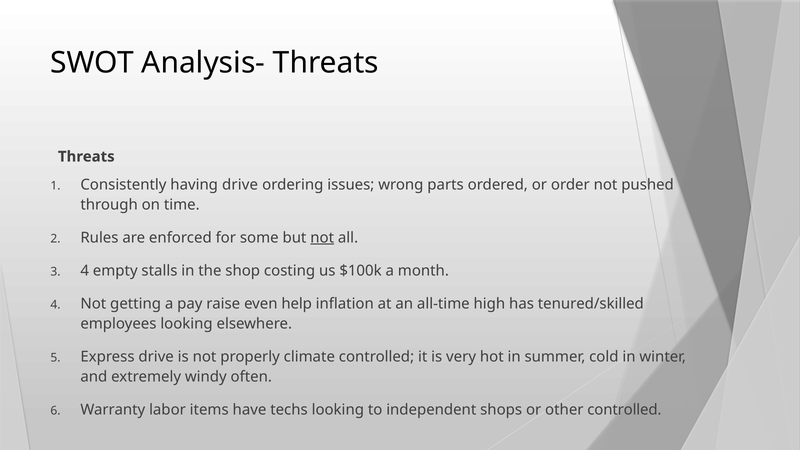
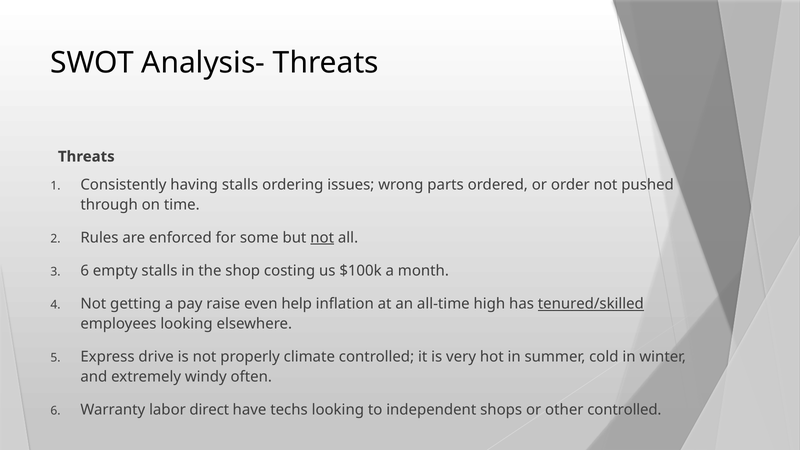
having drive: drive -> stalls (240, 185)
4: 4 -> 6 (85, 271)
tenured/skilled underline: none -> present (591, 304)
items: items -> direct (209, 410)
